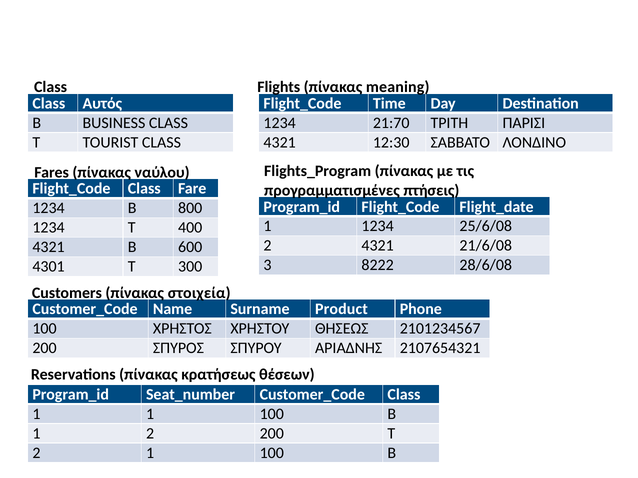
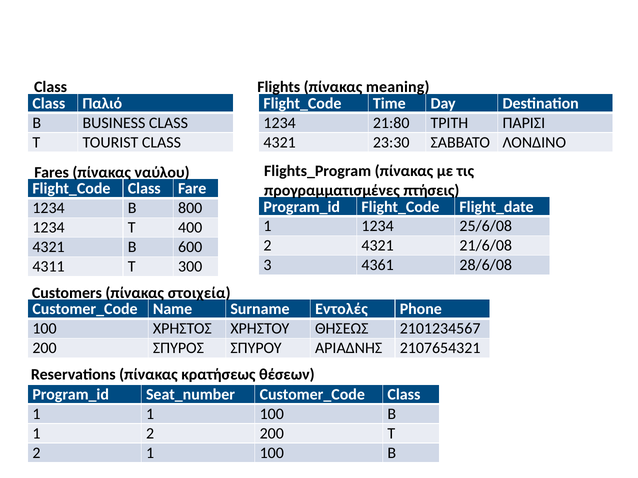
Αυτός: Αυτός -> Παλιό (102, 103)
21:70: 21:70 -> 21:80 (391, 123)
12:30: 12:30 -> 23:30 (391, 142)
8222: 8222 -> 4361 (378, 265)
4301: 4301 -> 4311 (49, 267)
Product: Product -> Εντολές (341, 309)
